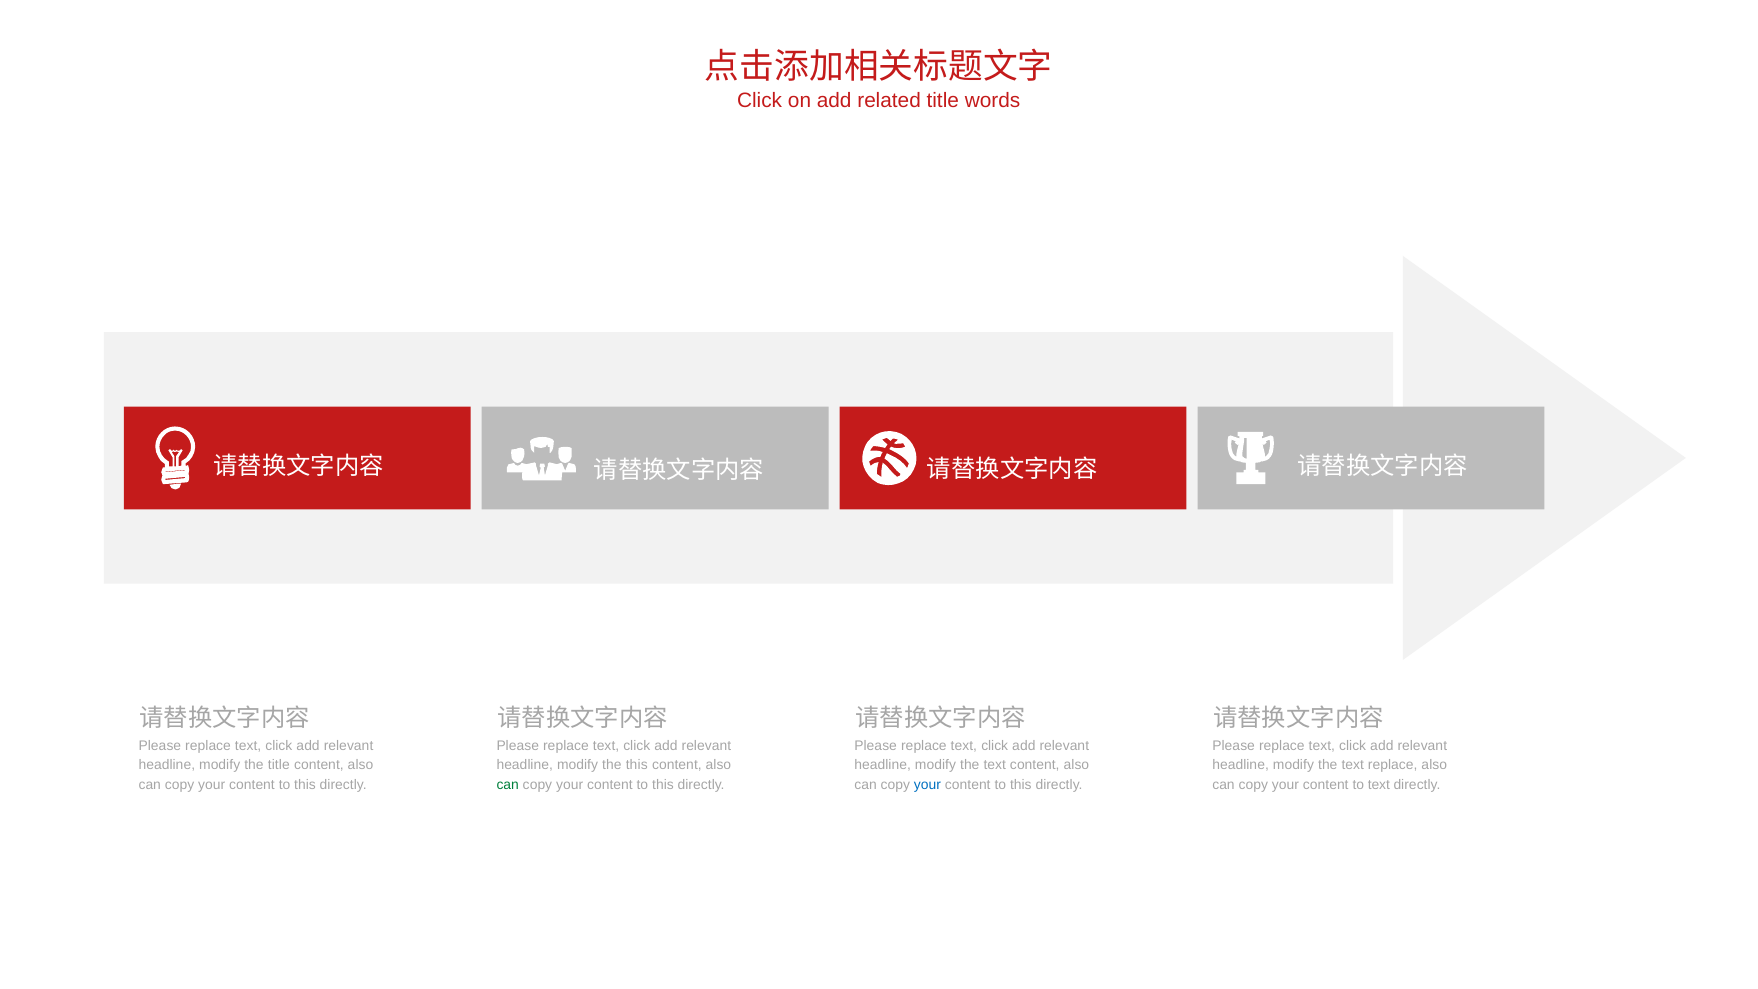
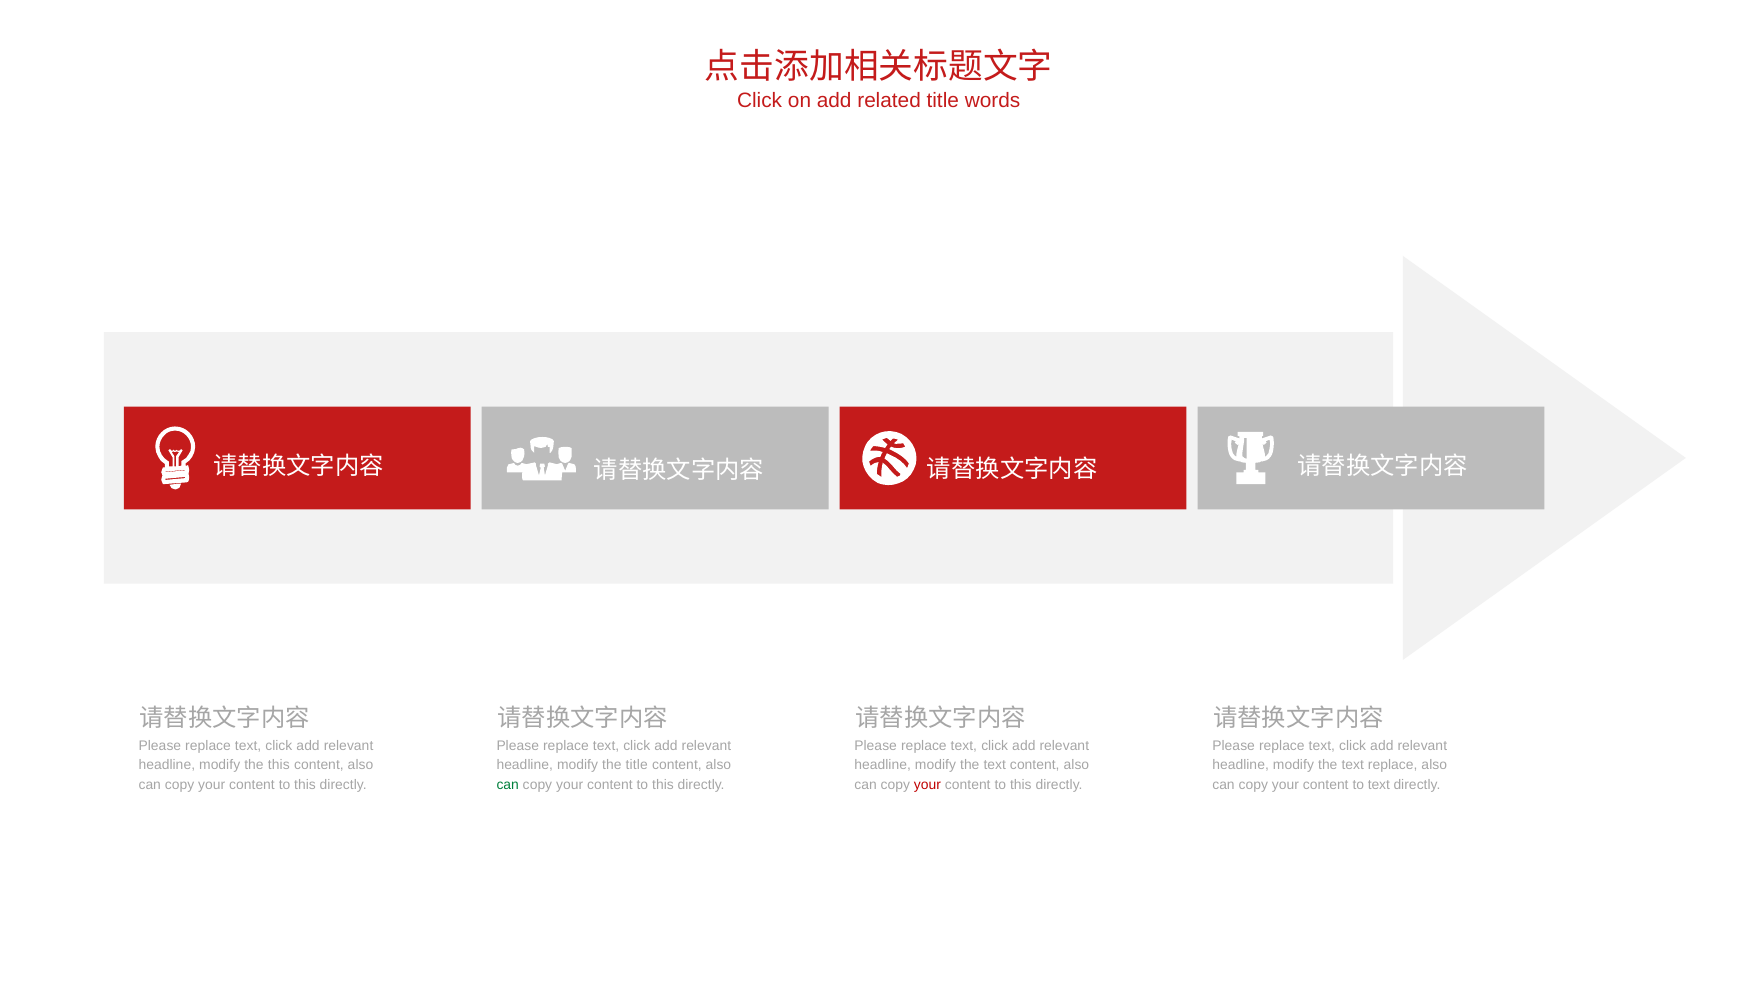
the title: title -> this (279, 765)
the this: this -> title (637, 765)
your colour: blue -> red (927, 785)
